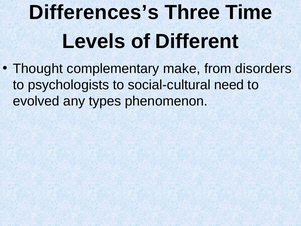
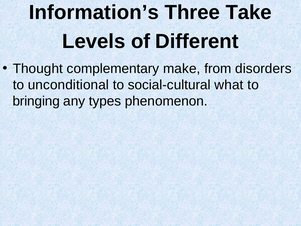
Differences’s: Differences’s -> Information’s (94, 12)
Time: Time -> Take (249, 12)
psychologists: psychologists -> unconditional (68, 85)
need: need -> what (229, 85)
evolved: evolved -> bringing (36, 101)
